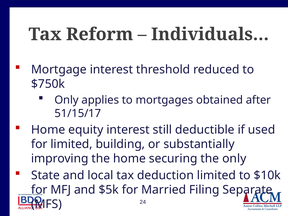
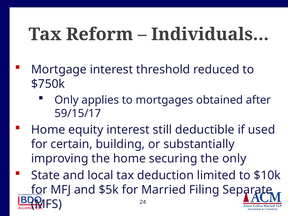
51/15/17: 51/15/17 -> 59/15/17 (78, 113)
for limited: limited -> certain (72, 144)
